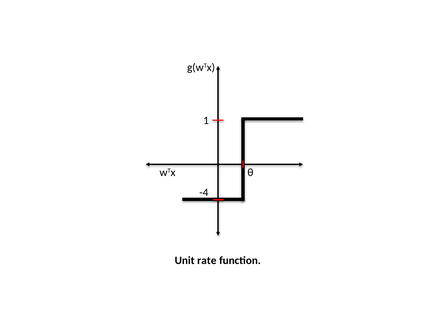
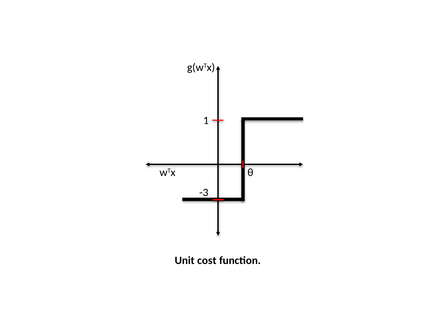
-4: -4 -> -3 (204, 193)
rate: rate -> cost (207, 261)
